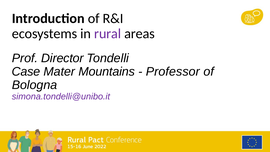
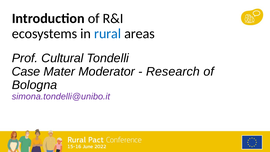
rural colour: purple -> blue (108, 34)
Director: Director -> Cultural (62, 58)
Mountains: Mountains -> Moderator (107, 72)
Professor: Professor -> Research (173, 72)
